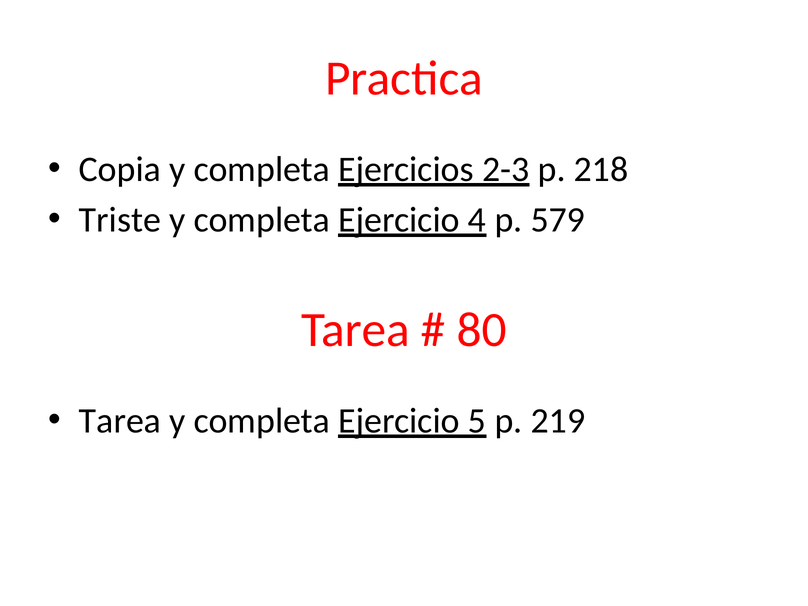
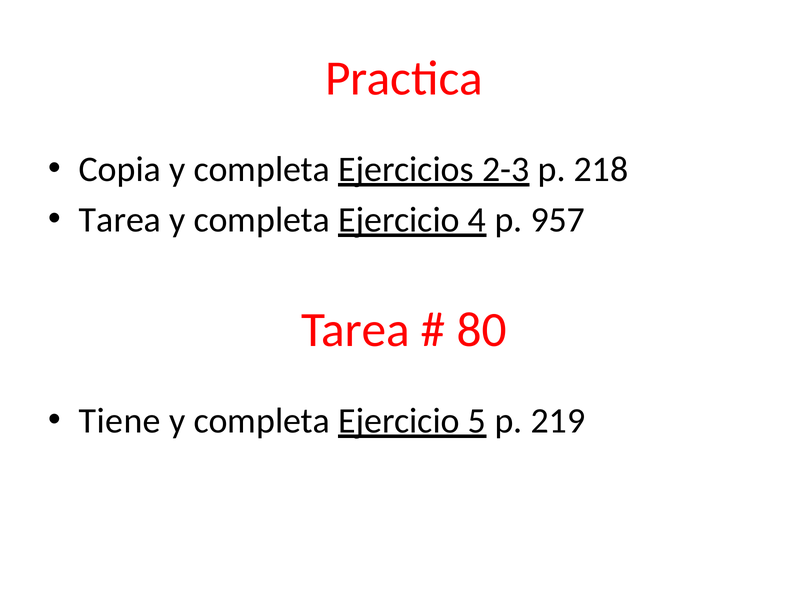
Triste: Triste -> Tarea (120, 220)
579: 579 -> 957 (558, 220)
Tarea: Tarea -> Tiene (120, 421)
